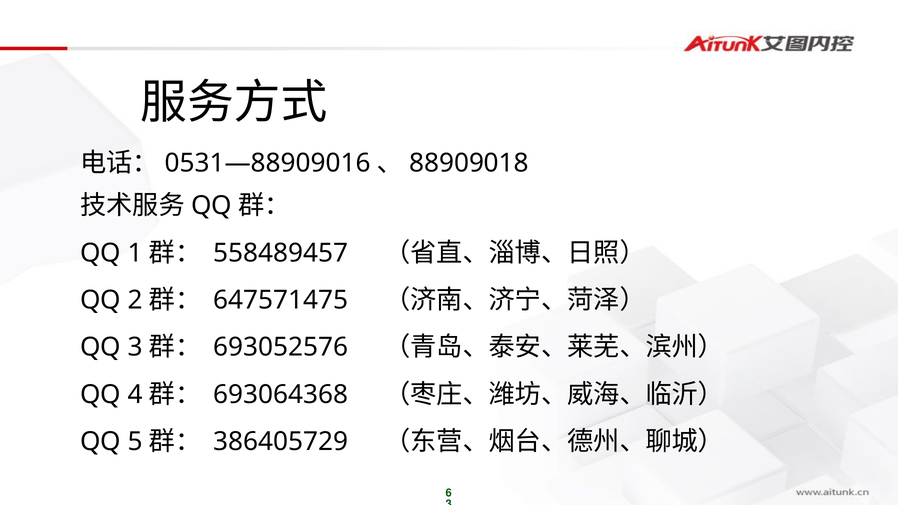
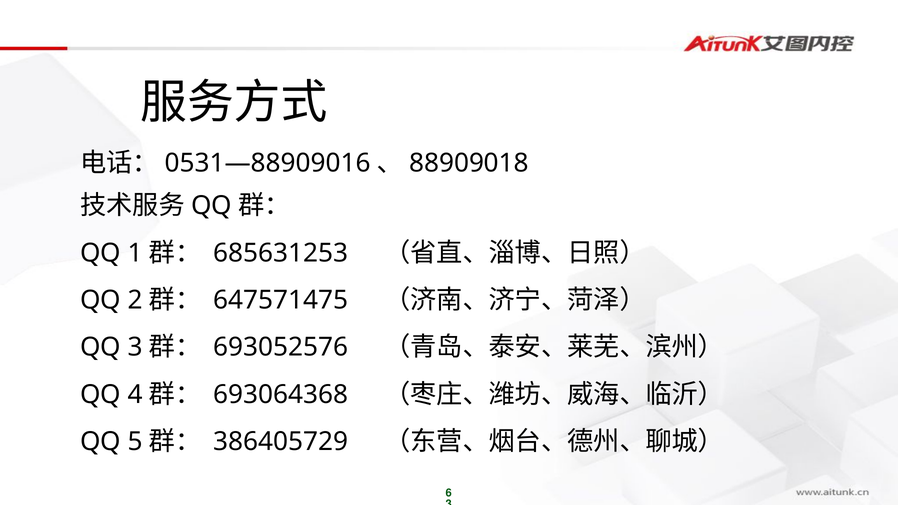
558489457: 558489457 -> 685631253 (281, 253)
